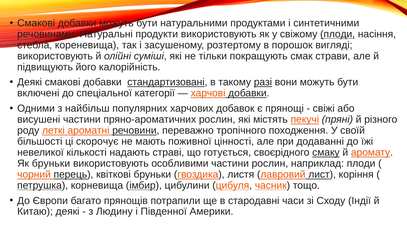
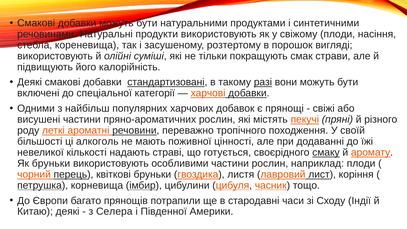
плоди underline: present -> none (338, 34)
скорочує: скорочує -> алкоголь (97, 141)
Людину: Людину -> Селера (114, 212)
